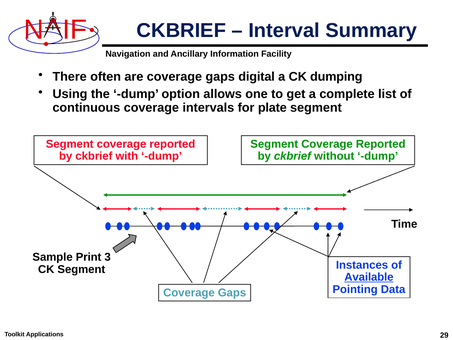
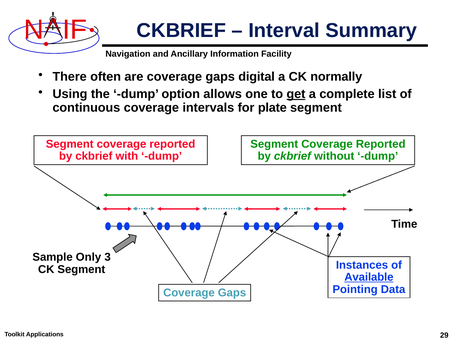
dumping: dumping -> normally (336, 77)
get underline: none -> present (296, 94)
Print: Print -> Only (88, 257)
